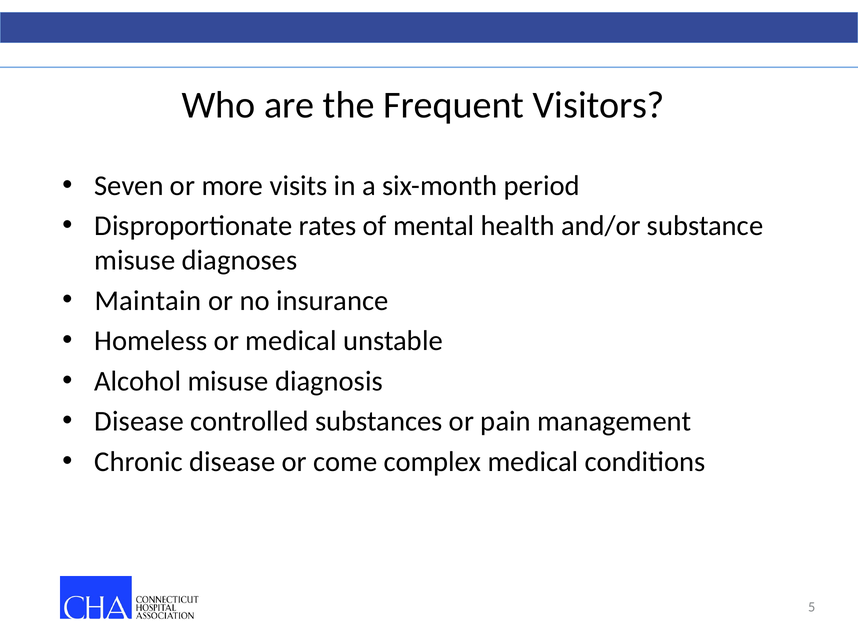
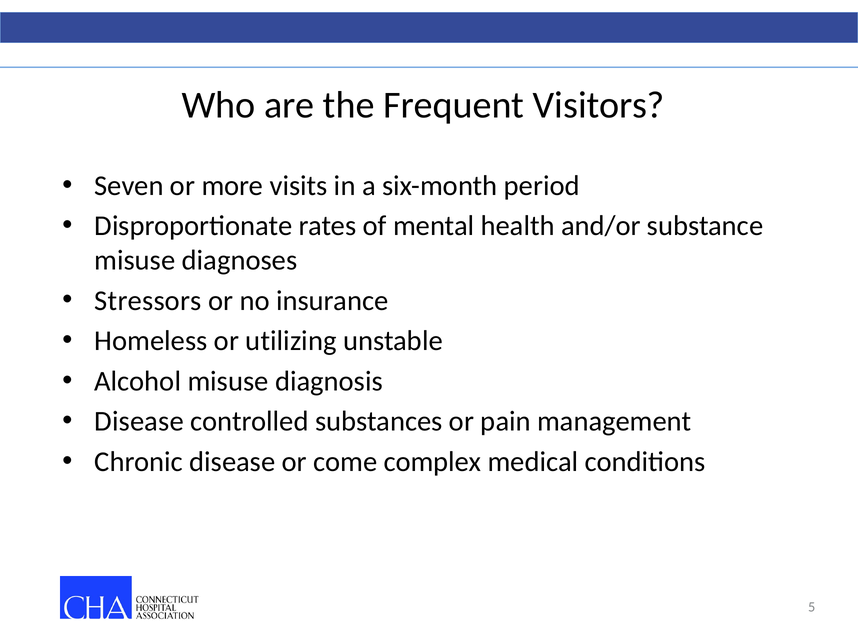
Maintain: Maintain -> Stressors (148, 300)
or medical: medical -> utilizing (291, 341)
